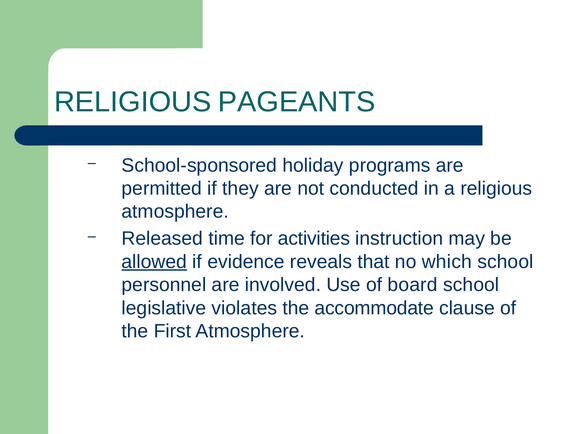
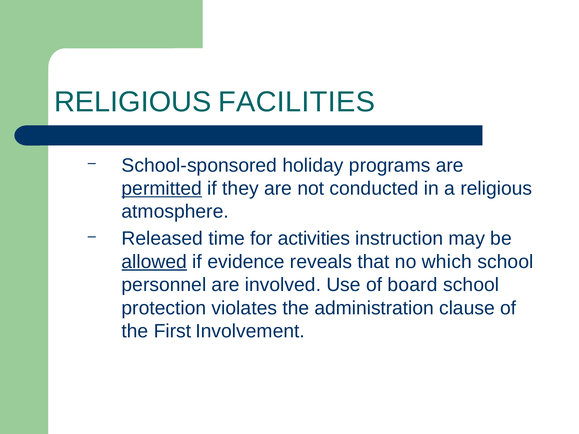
PAGEANTS: PAGEANTS -> FACILITIES (297, 102)
permitted underline: none -> present (162, 189)
legislative: legislative -> protection (164, 308)
accommodate: accommodate -> administration (374, 308)
First Atmosphere: Atmosphere -> Involvement (250, 331)
